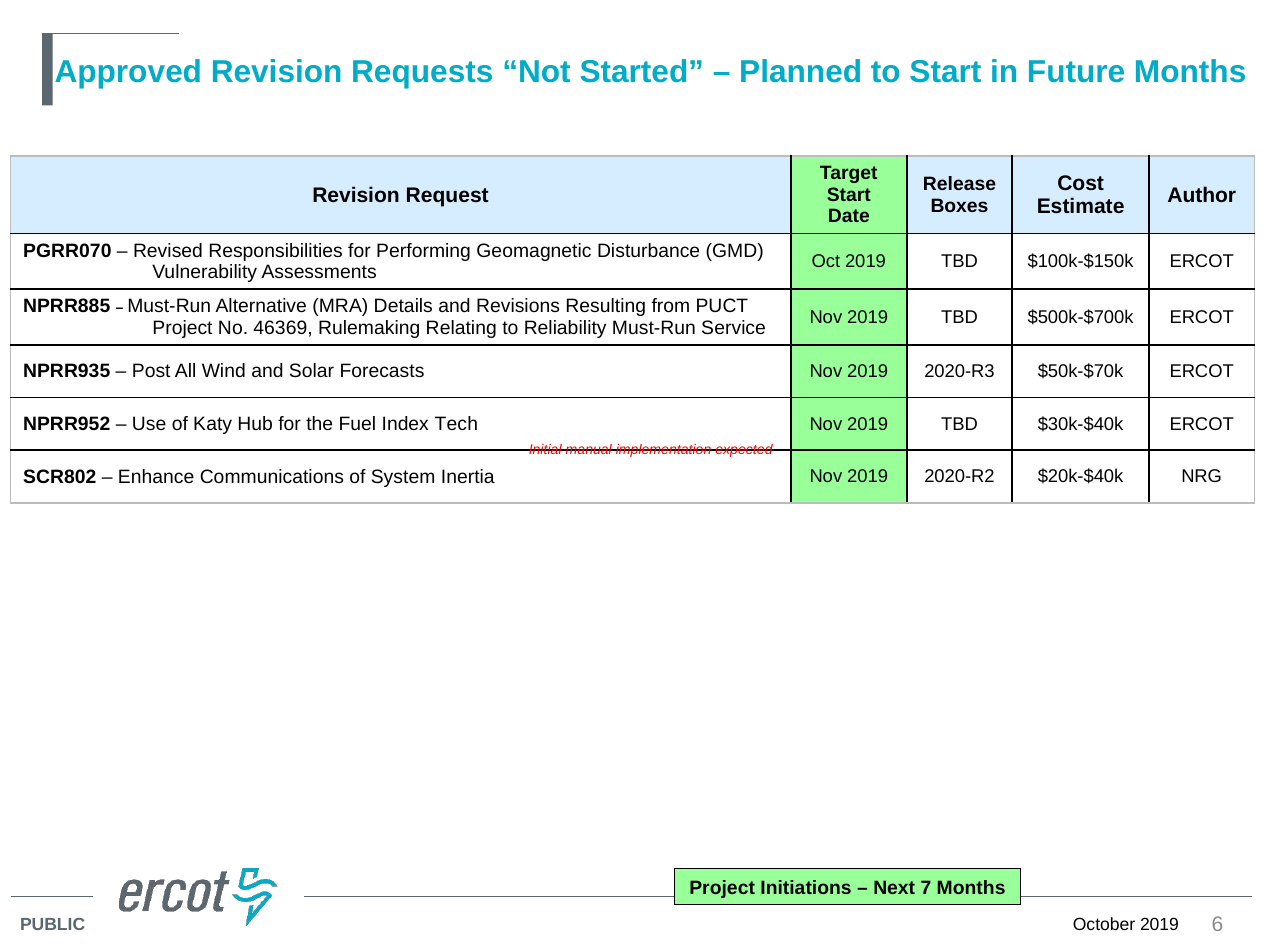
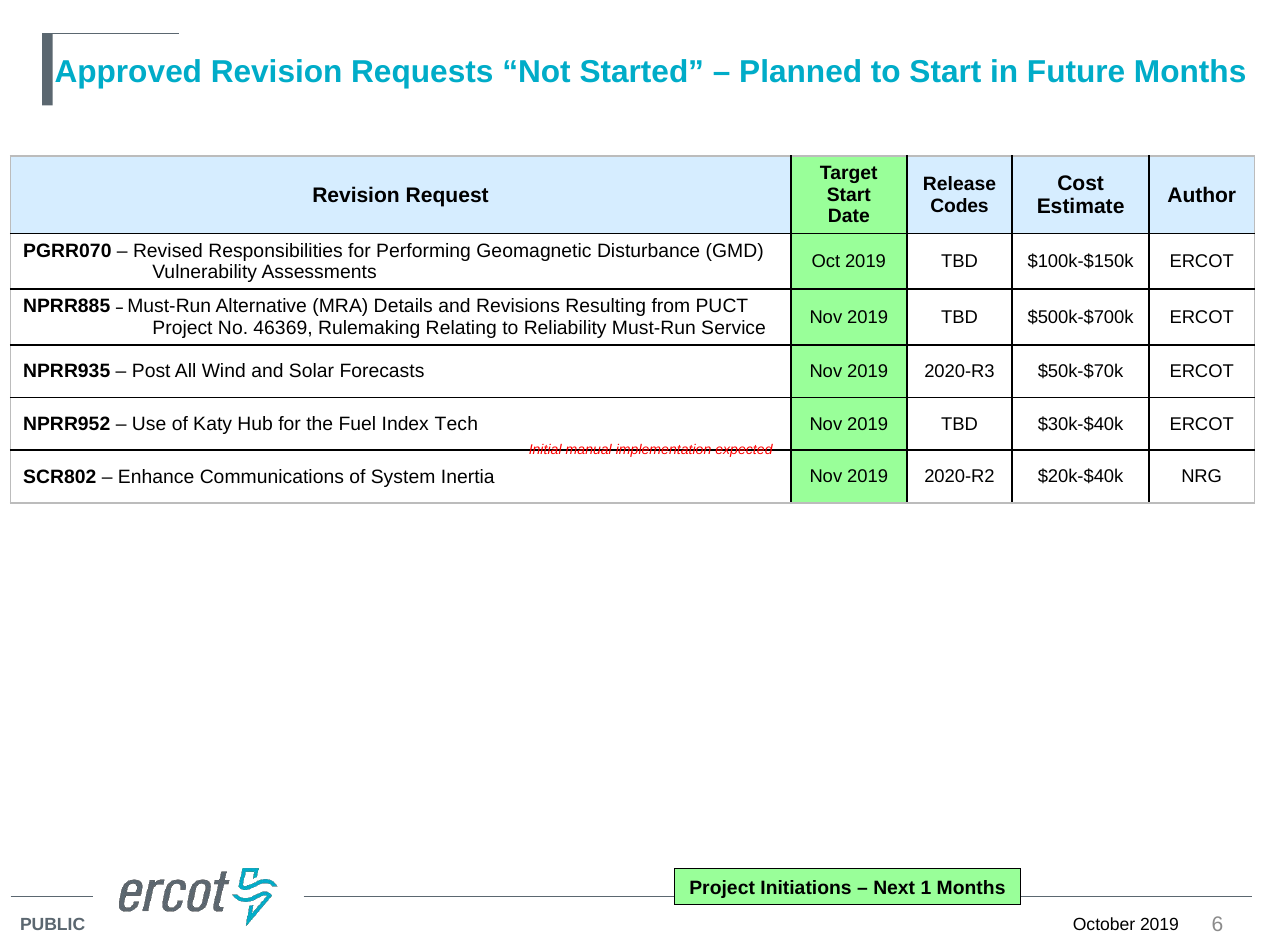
Boxes: Boxes -> Codes (960, 206)
7: 7 -> 1 (926, 888)
